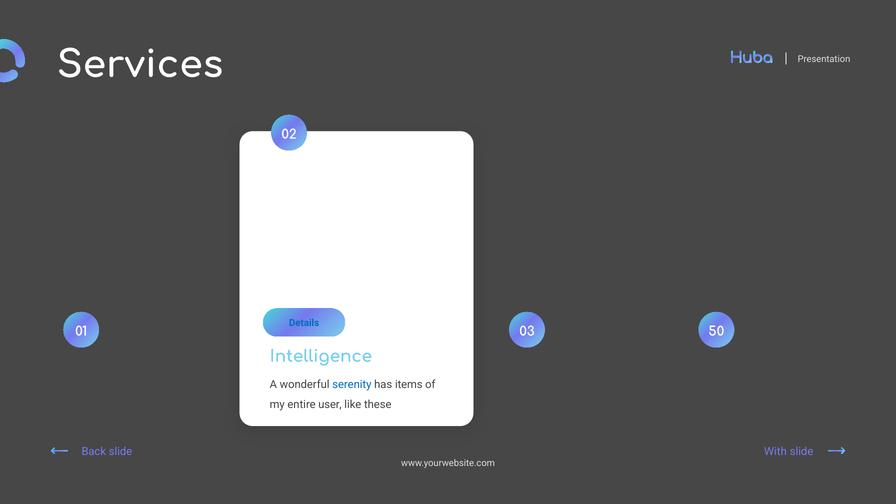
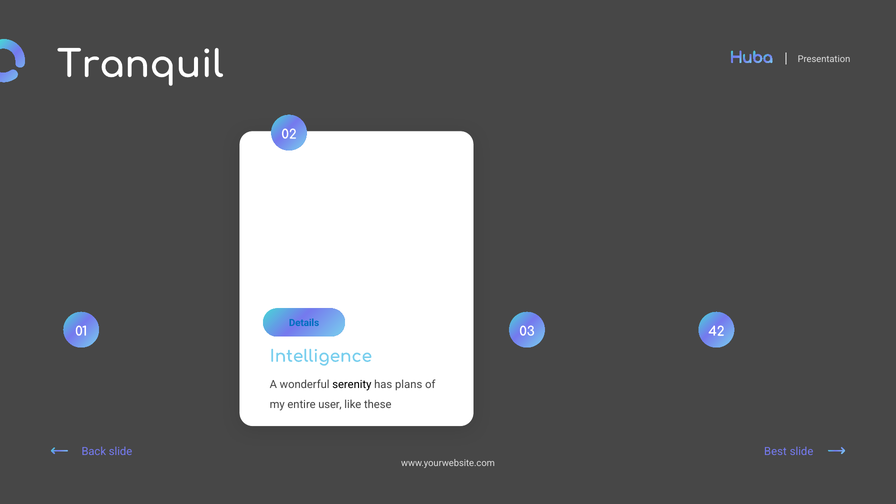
Services: Services -> Tranquil (140, 65)
50: 50 -> 42 (716, 331)
serenity colour: blue -> black (352, 384)
items: items -> plans (409, 384)
With: With -> Best (775, 452)
